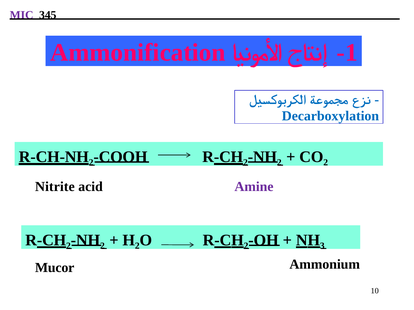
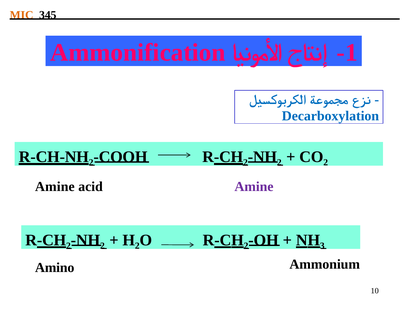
MIC colour: purple -> orange (22, 15)
Nitrite: Nitrite -> Amine (55, 187)
Mucor: Mucor -> Amino (55, 268)
